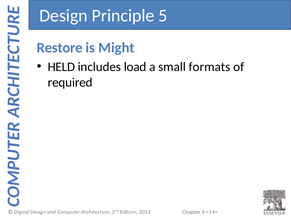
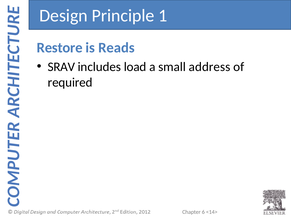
5: 5 -> 1 (163, 16)
Might: Might -> Reads (116, 48)
HELD: HELD -> SRAV (61, 67)
formats: formats -> address (210, 67)
